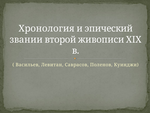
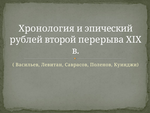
звании: звании -> рублей (26, 39)
живописи: живописи -> перерыва (101, 39)
